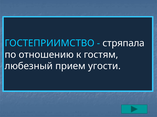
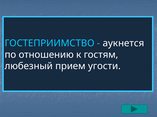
стряпала: стряпала -> аукнется (123, 43)
